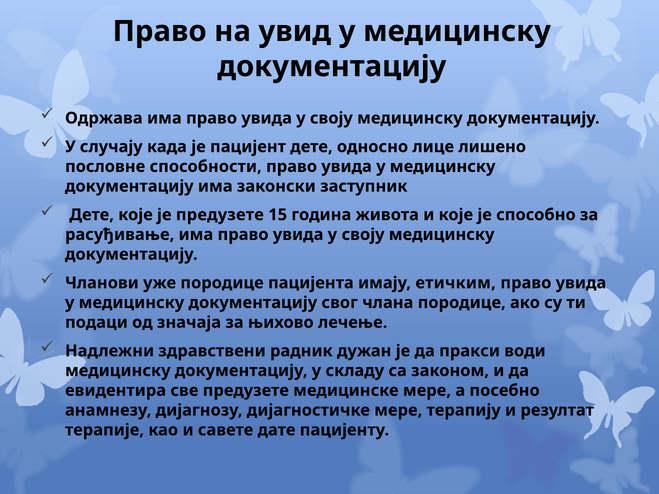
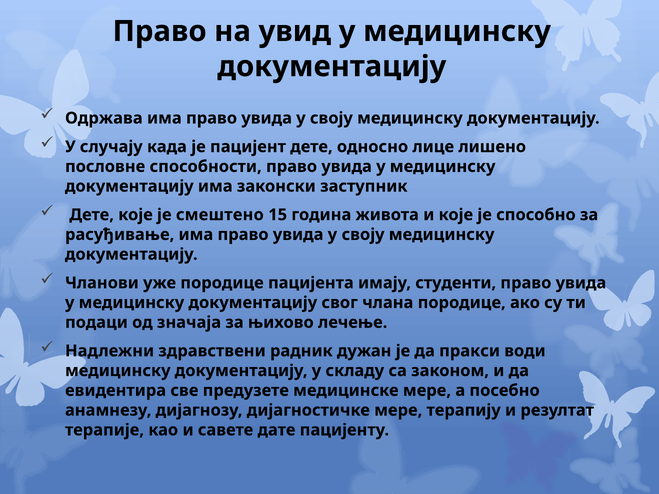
је предузете: предузете -> смештено (220, 215)
етичким: етичким -> студенти (456, 283)
